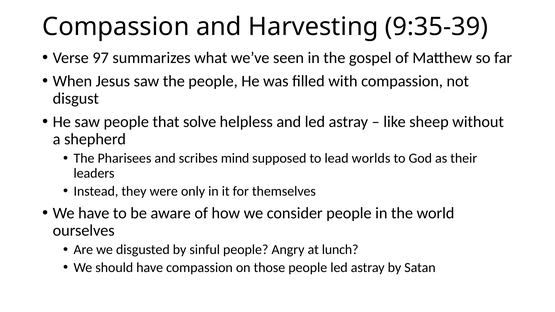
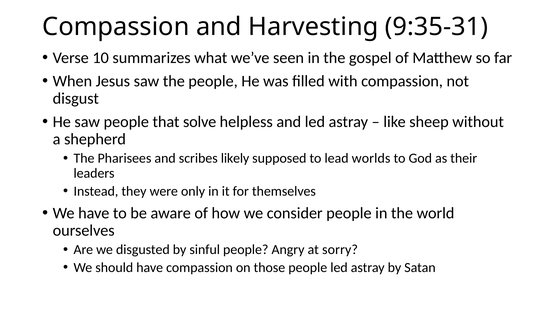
9:35-39: 9:35-39 -> 9:35-31 (436, 27)
97: 97 -> 10 (101, 58)
mind: mind -> likely (235, 158)
lunch: lunch -> sorry (340, 250)
